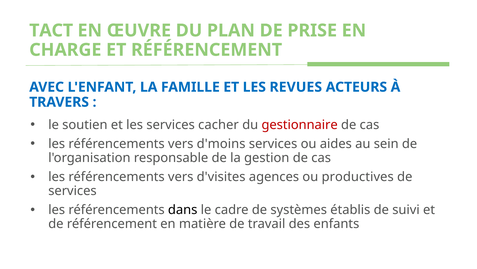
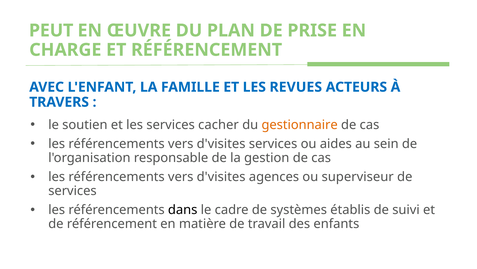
TACT: TACT -> PEUT (51, 30)
gestionnaire colour: red -> orange (300, 125)
d'moins: d'moins -> d'visites (221, 144)
productives: productives -> superviseur (358, 176)
